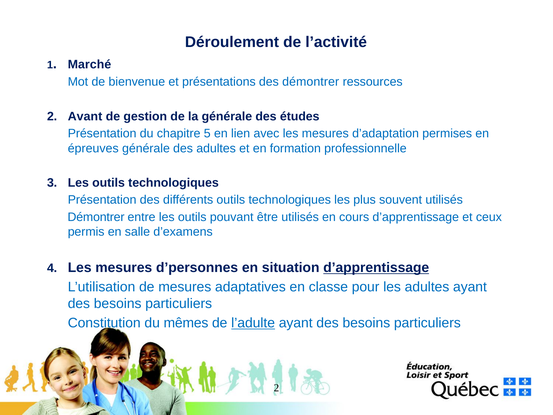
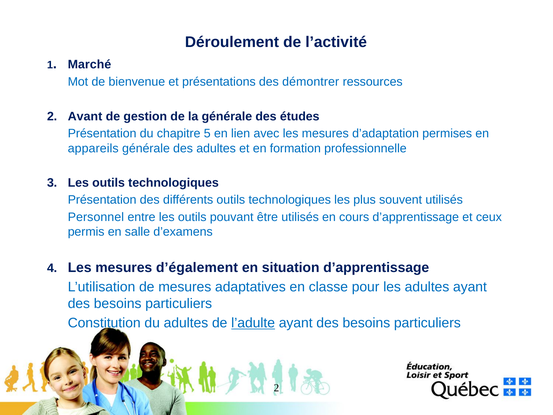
épreuves: épreuves -> appareils (93, 148)
Démontrer: Démontrer -> Personnel (96, 217)
d’personnes: d’personnes -> d’également (197, 267)
d’apprentissage underline: present -> none (376, 267)
du mêmes: mêmes -> adultes (186, 323)
